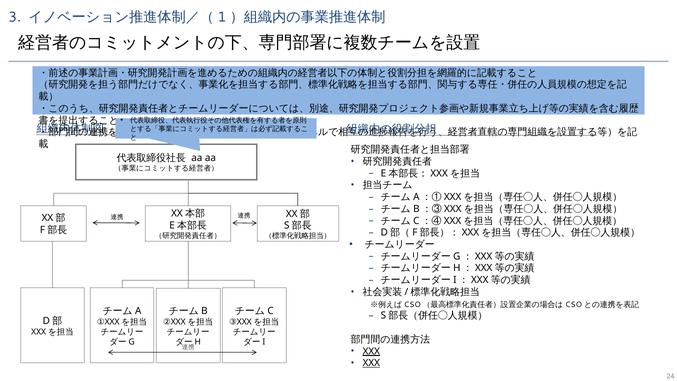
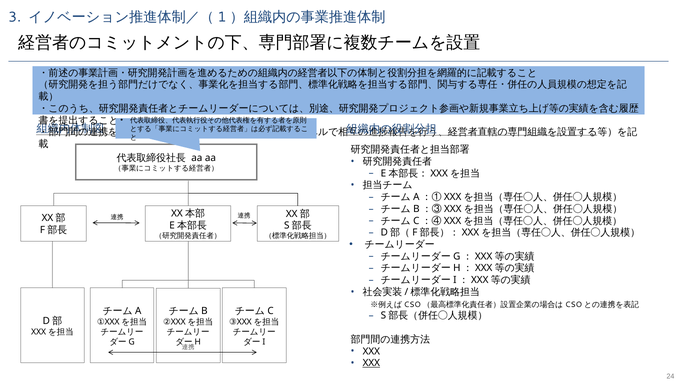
XXX underline: present -> none (371, 351)
